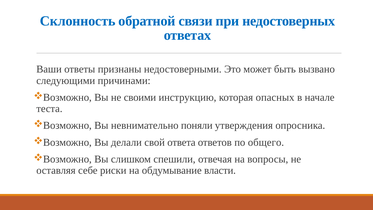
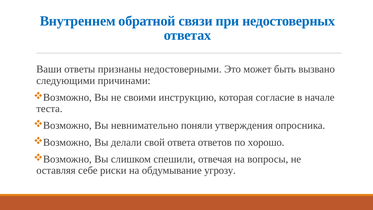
Склонность: Склонность -> Внутреннем (78, 21)
опасных: опасных -> согласие (275, 97)
общего: общего -> хорошо (266, 142)
власти: власти -> угрозу (220, 170)
